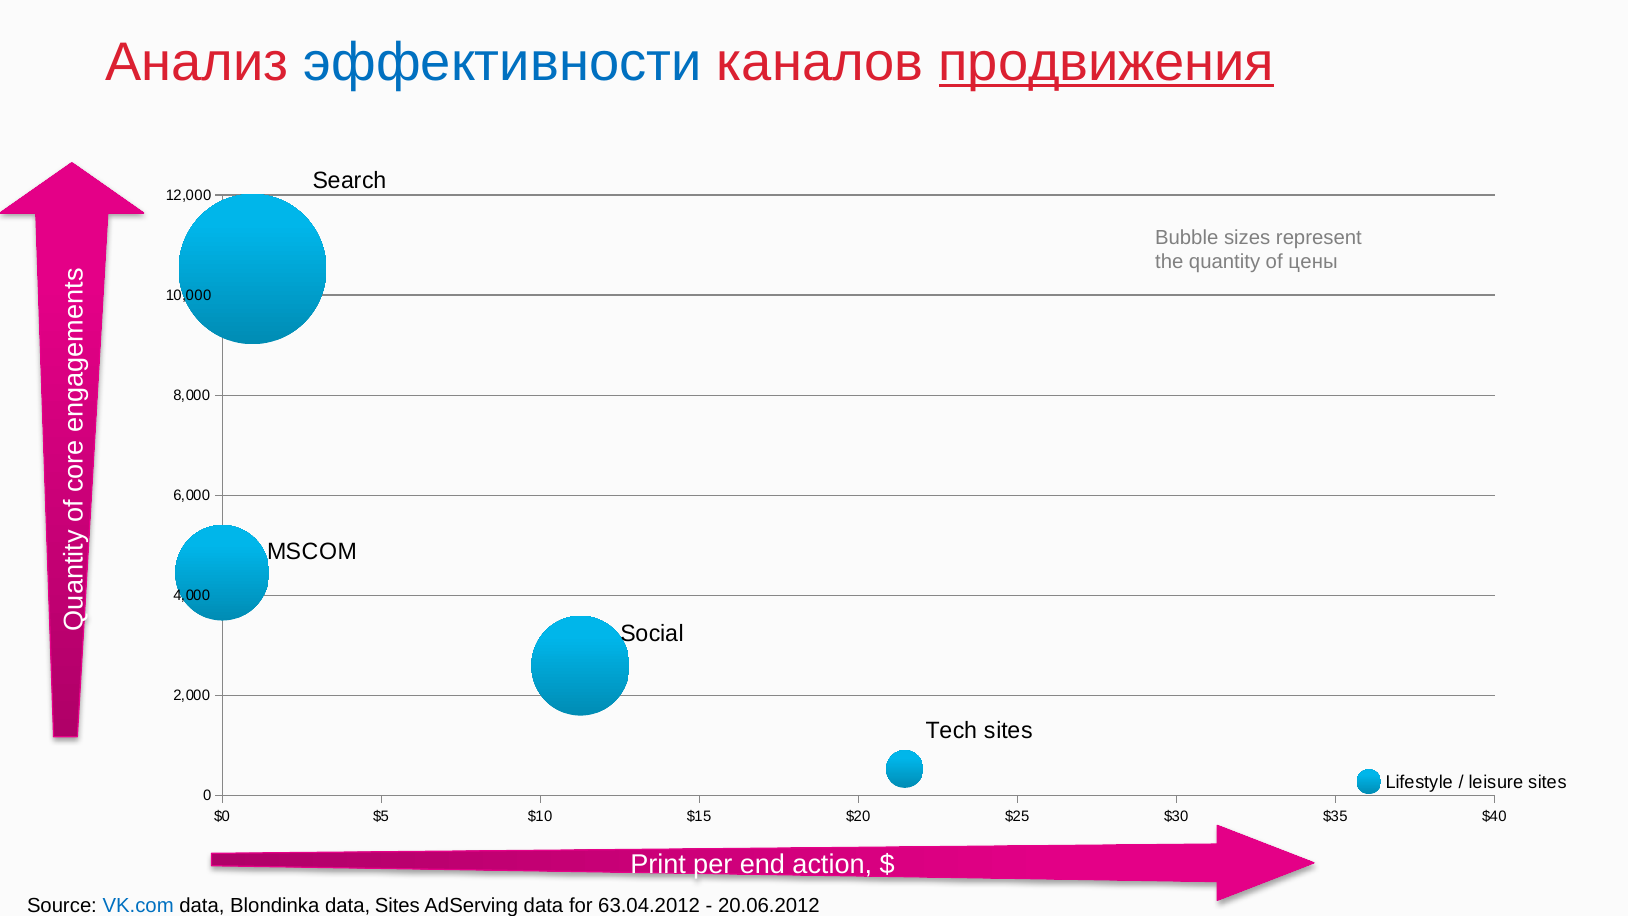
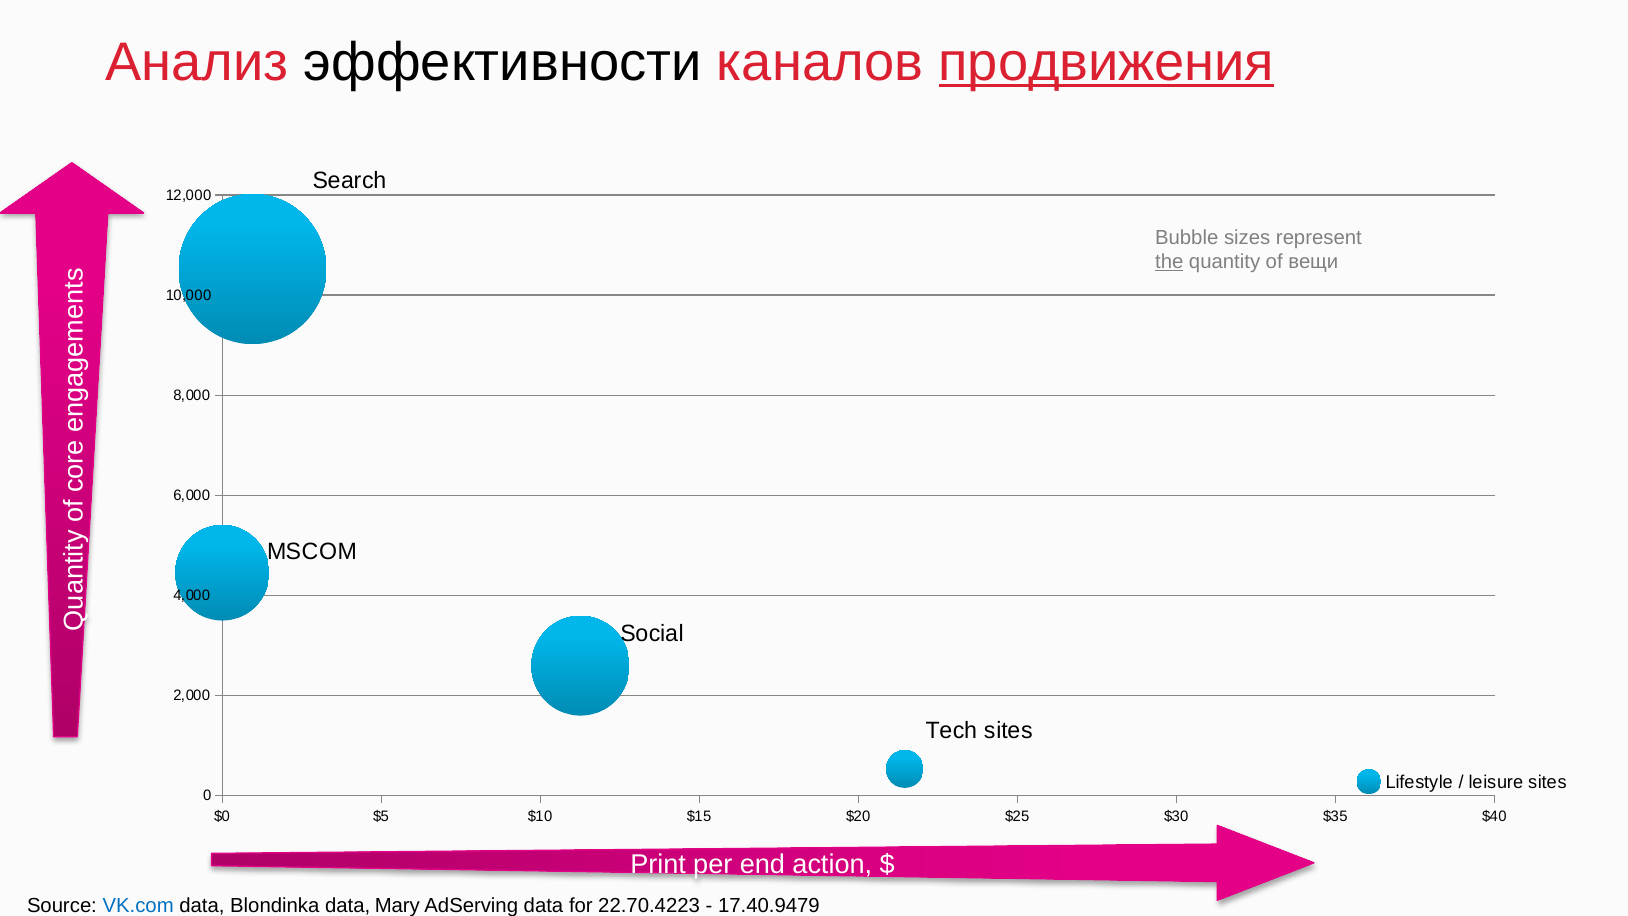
эффективности colour: blue -> black (503, 62)
the underline: none -> present (1169, 262)
цены: цены -> вещи (1313, 262)
data Sites: Sites -> Mary (397, 905)
63.04.2012: 63.04.2012 -> 22.70.4223 (649, 905)
20.06.2012: 20.06.2012 -> 17.40.9479 (769, 905)
